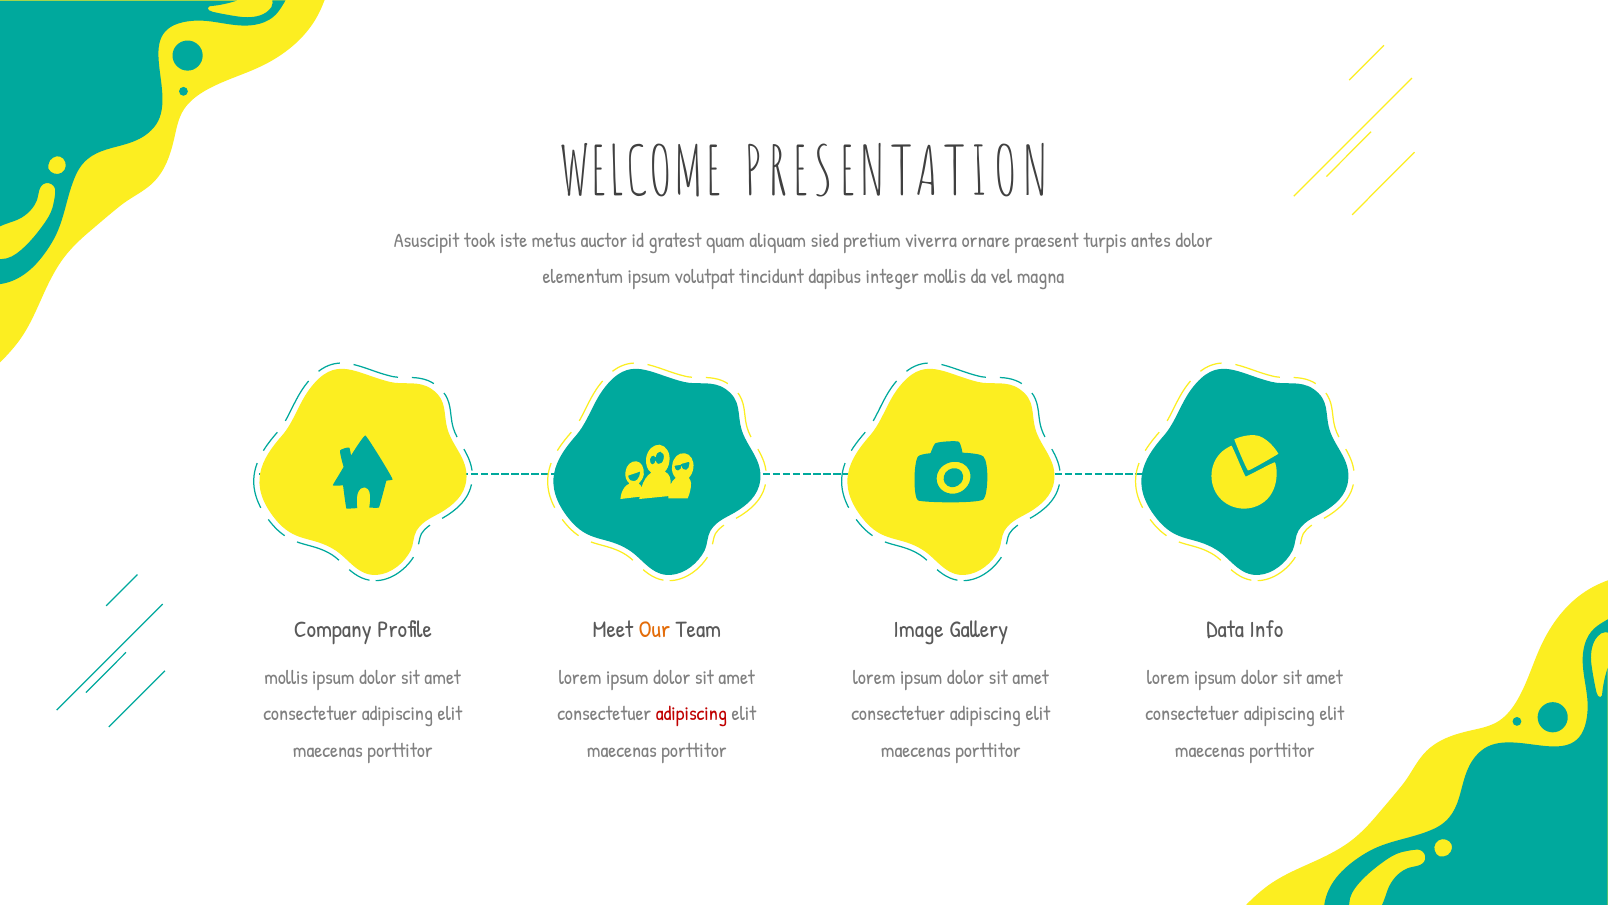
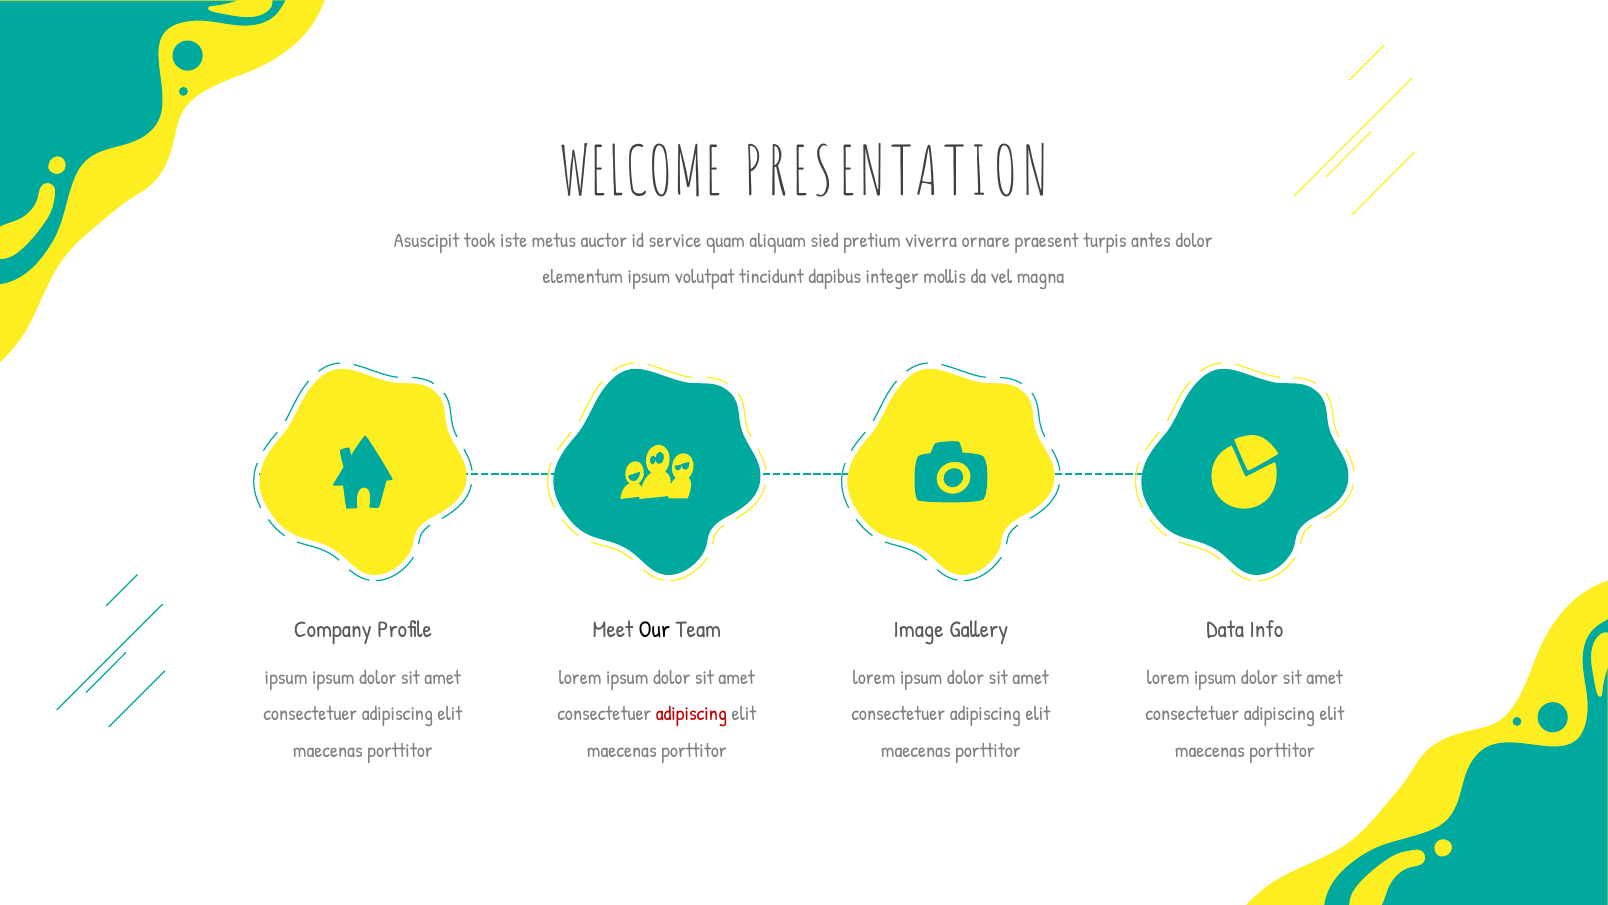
gratest: gratest -> service (675, 241)
Our colour: orange -> black (654, 630)
mollis: mollis -> ipsum (286, 678)
